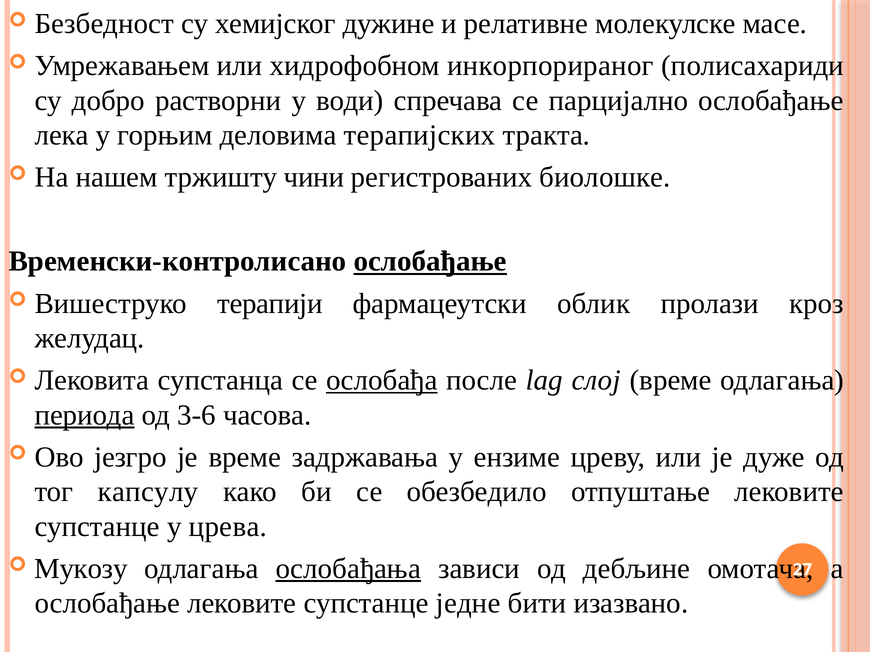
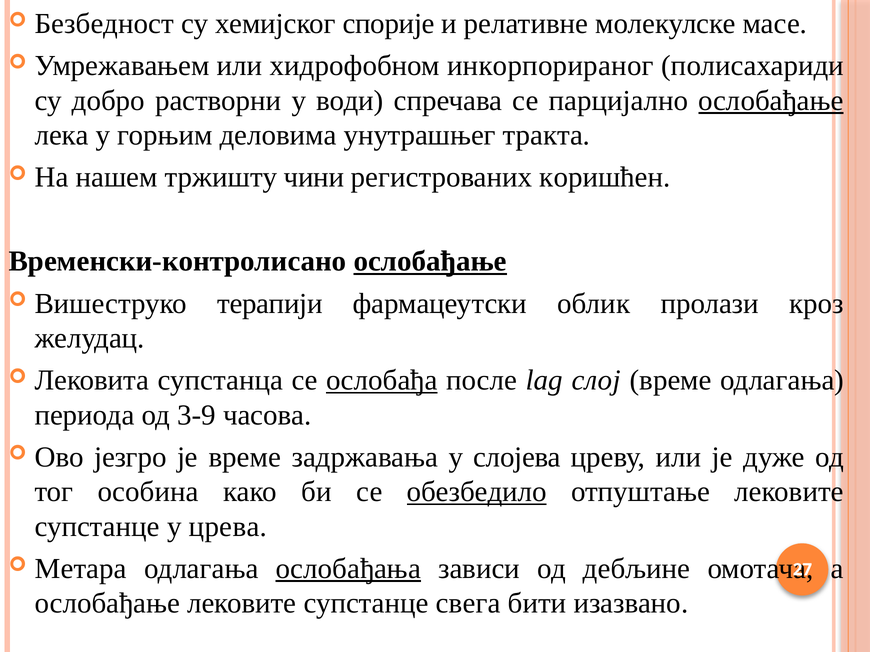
дужине: дужине -> спорије (389, 24)
ослобађање underline: none -> present (771, 101)
терапијских: терапијских -> унутрашњег (420, 135)
биолошке: биолошке -> коришћен (605, 178)
периода underline: present -> none (85, 415)
3-6: 3-6 -> 3-9 (197, 415)
ензиме: ензиме -> слојева (517, 457)
капсулу: капсулу -> особина (148, 492)
обезбедило underline: none -> present (477, 492)
Мукозу: Мукозу -> Метара (81, 569)
једне: једне -> свега (468, 604)
